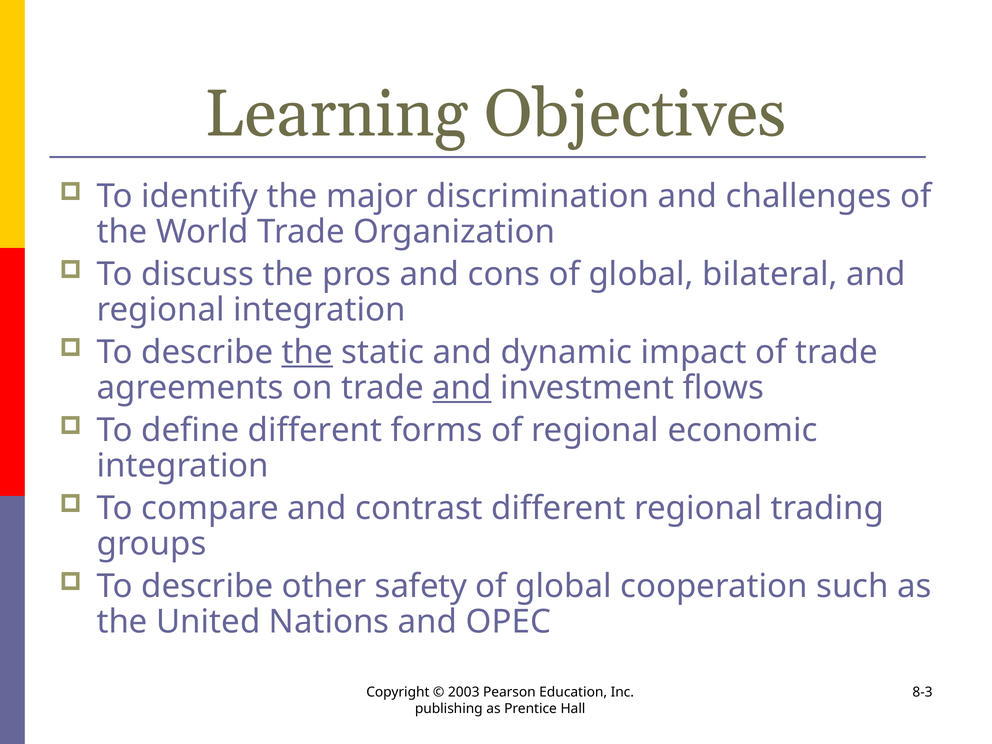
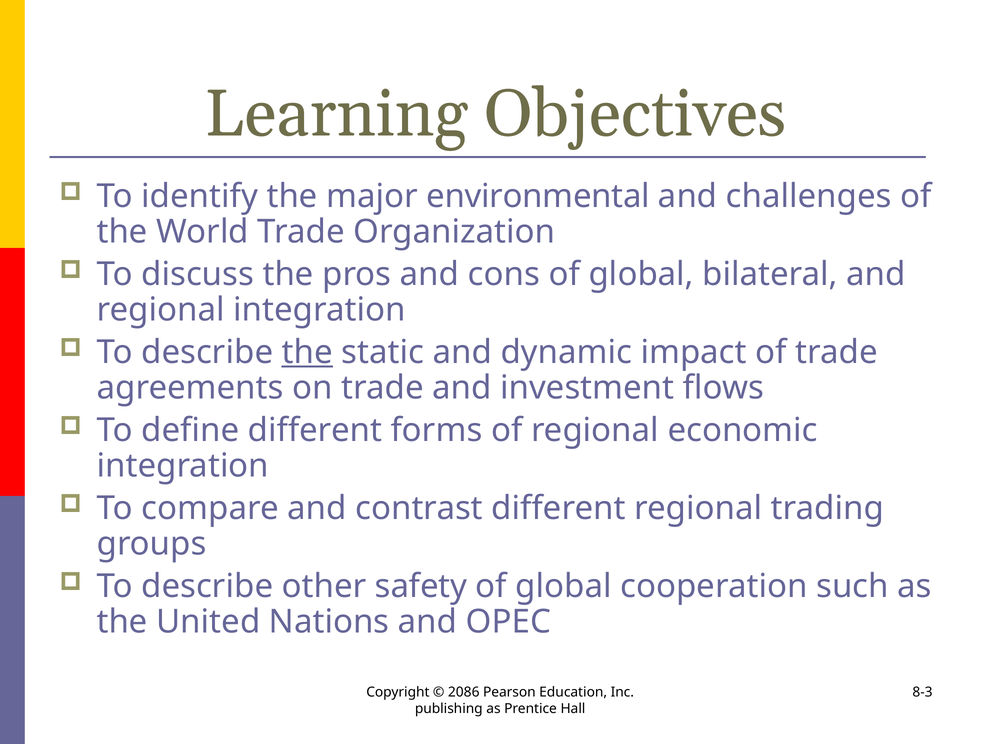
discrimination: discrimination -> environmental (538, 196)
and underline: present -> none (462, 388)
2003: 2003 -> 2086 (464, 692)
